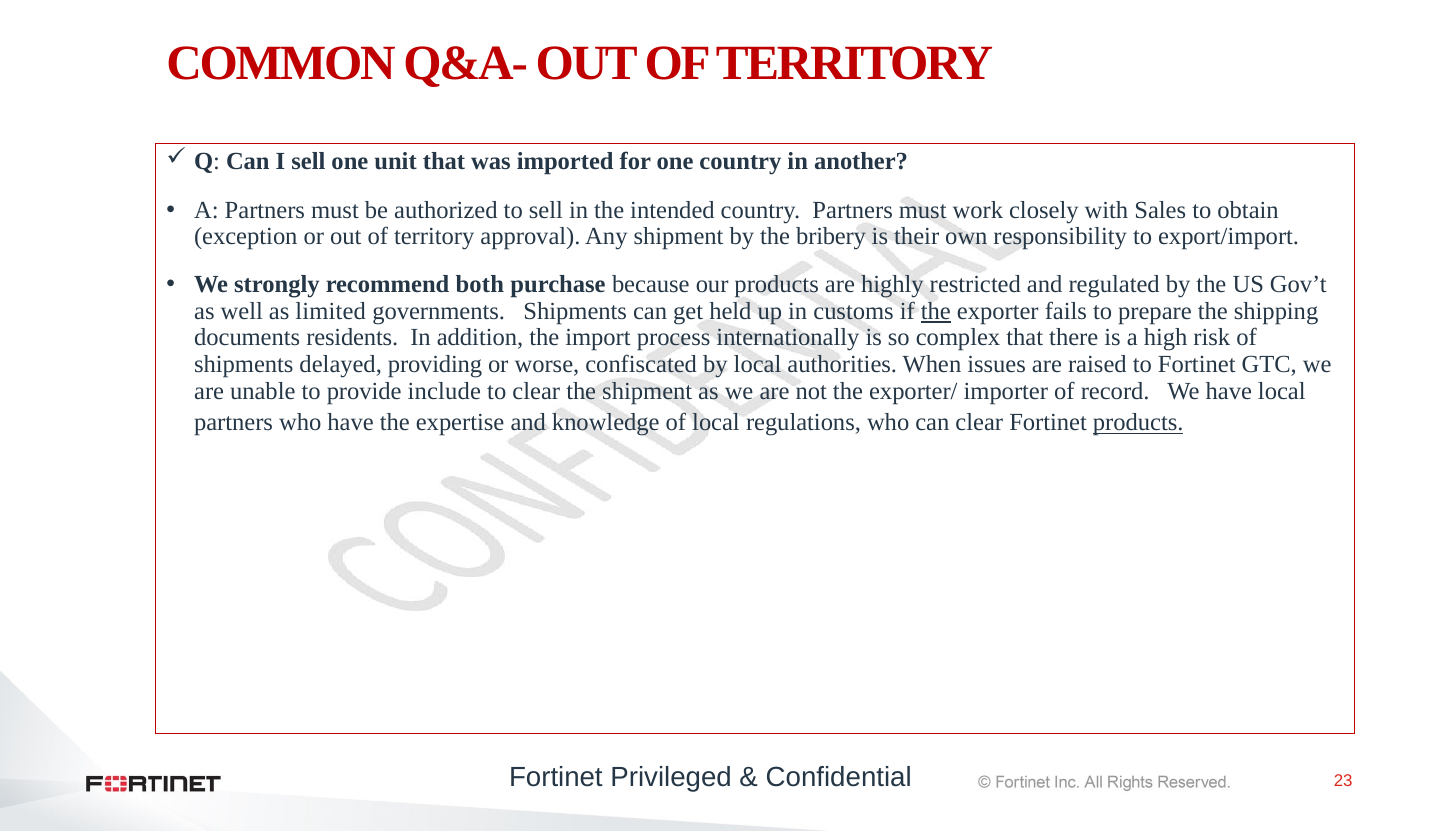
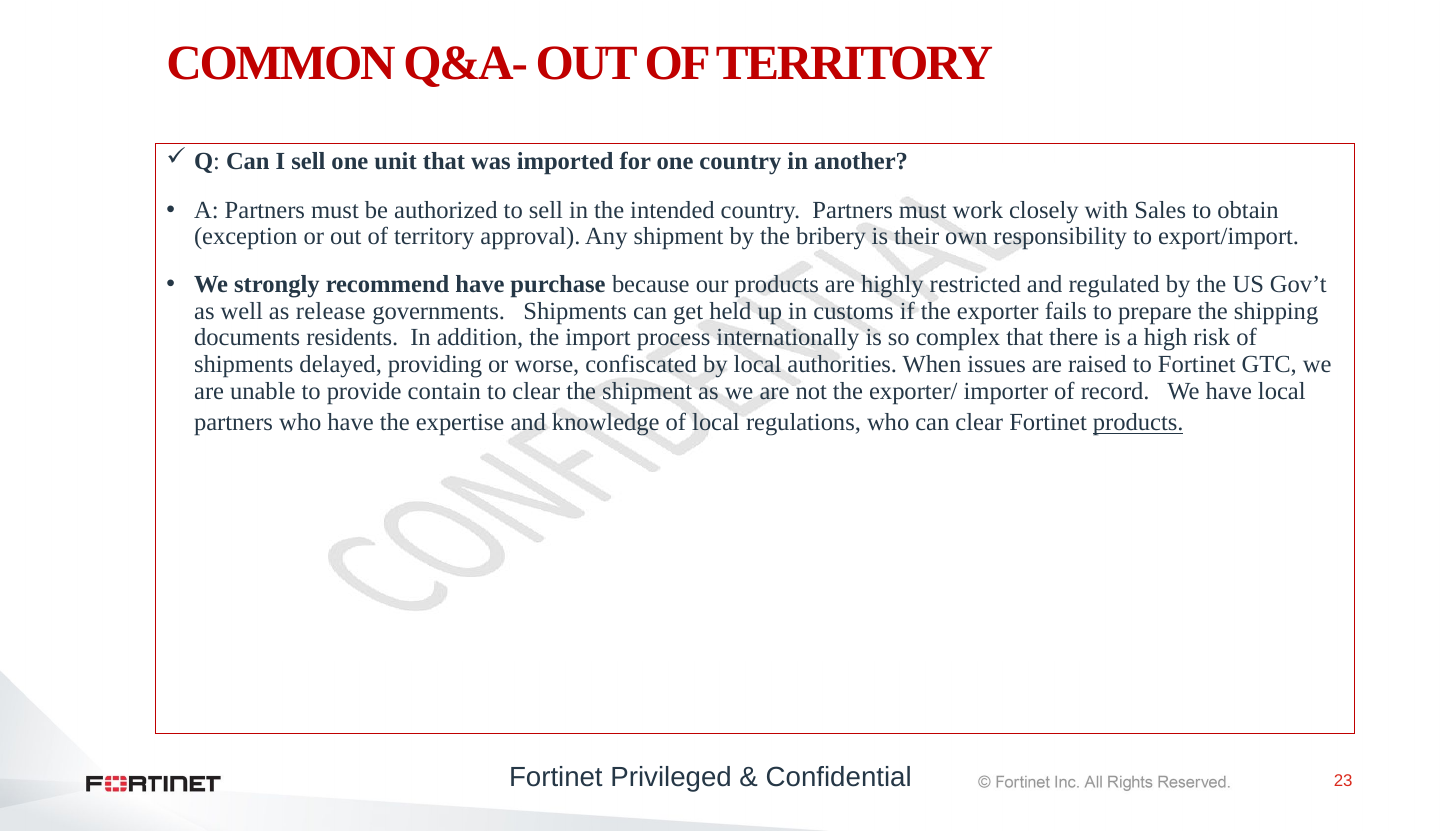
recommend both: both -> have (480, 285)
limited: limited -> release (331, 311)
the underline: present -> none (936, 311)
include: include -> contain (444, 391)
